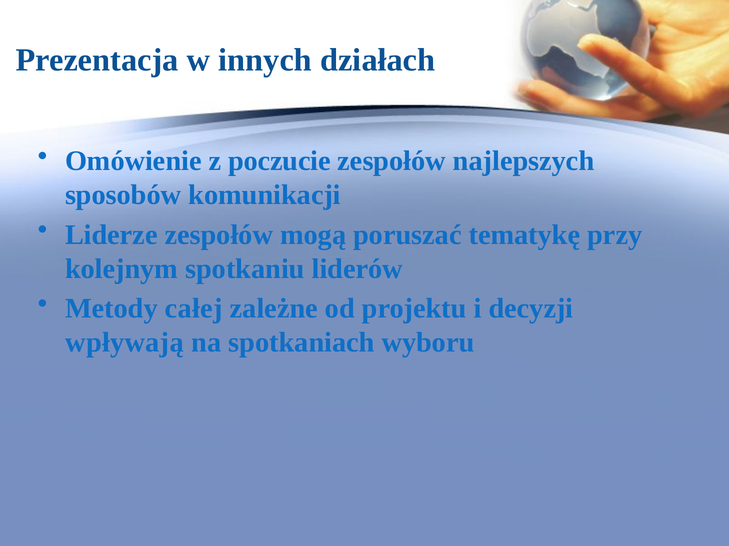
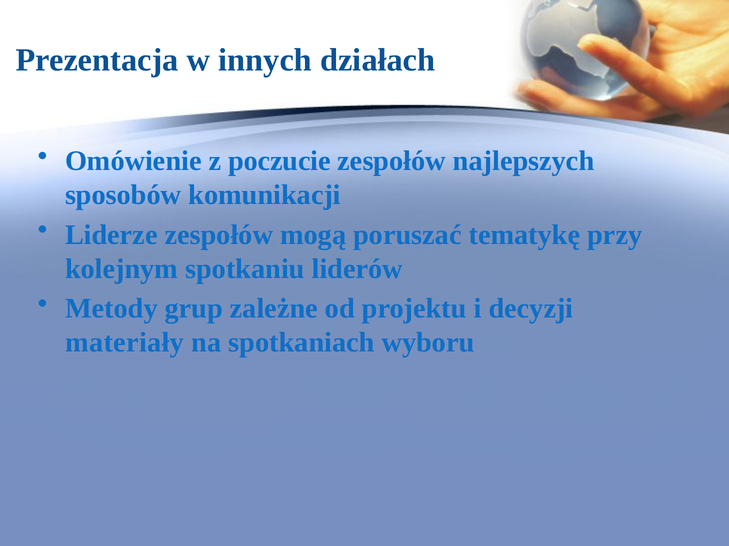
całej: całej -> grup (194, 309)
wpływają: wpływają -> materiały (125, 343)
